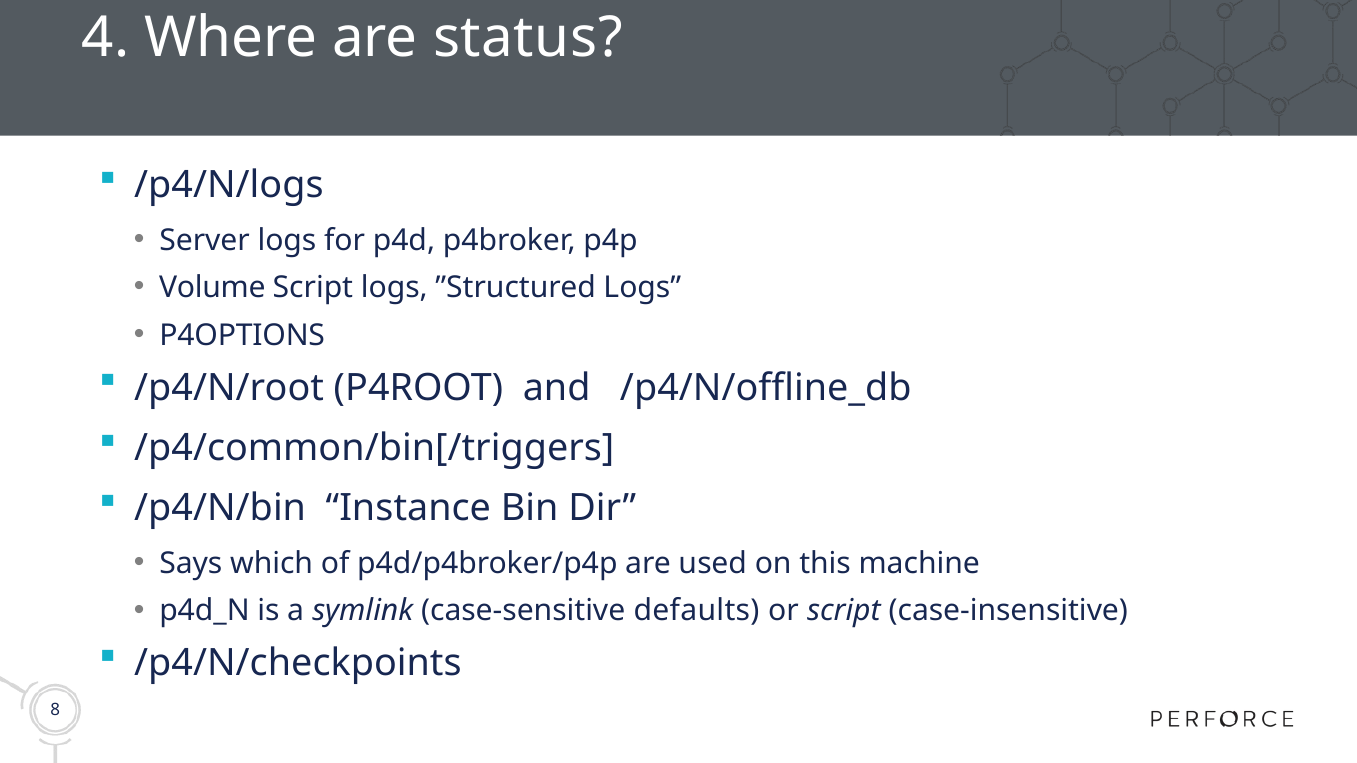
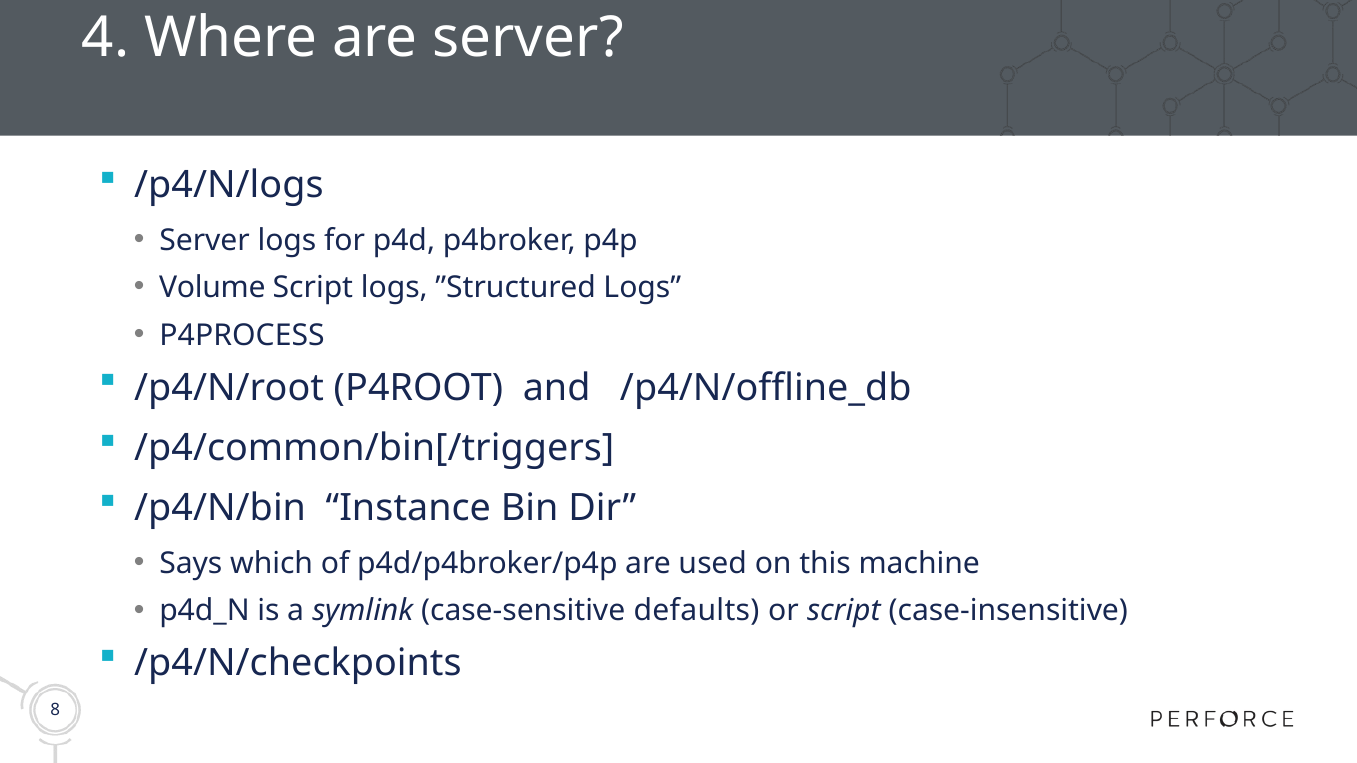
are status: status -> server (528, 38)
P4OPTIONS: P4OPTIONS -> P4PROCESS (242, 335)
